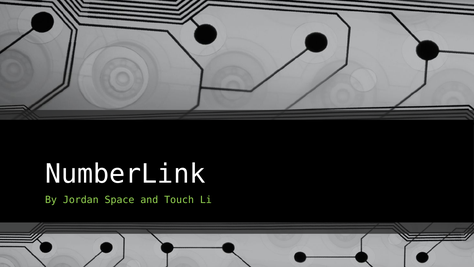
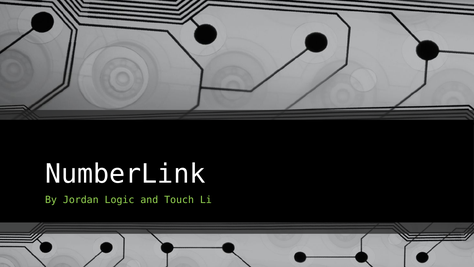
Space: Space -> Logic (119, 200)
